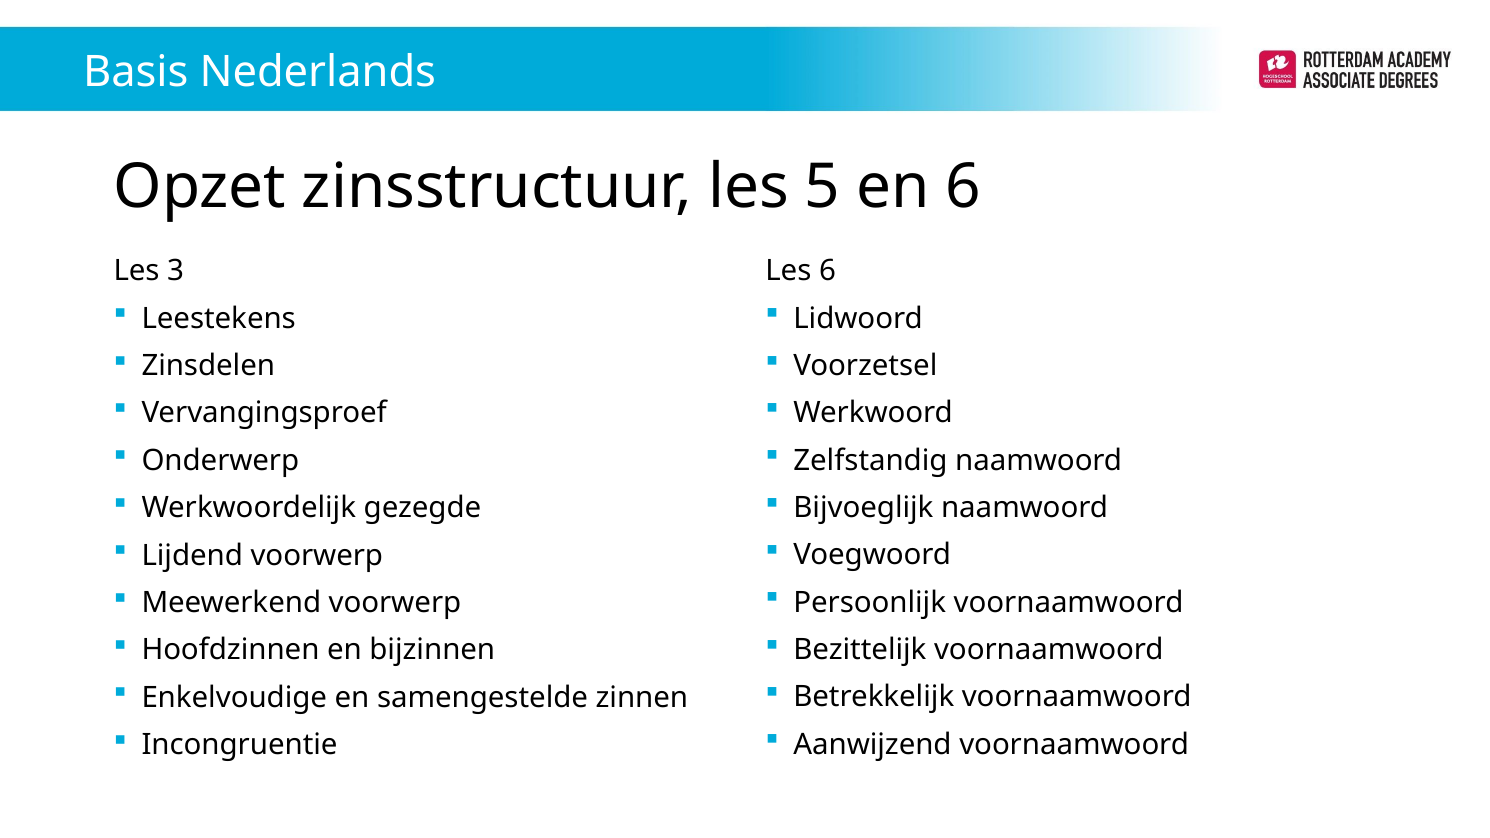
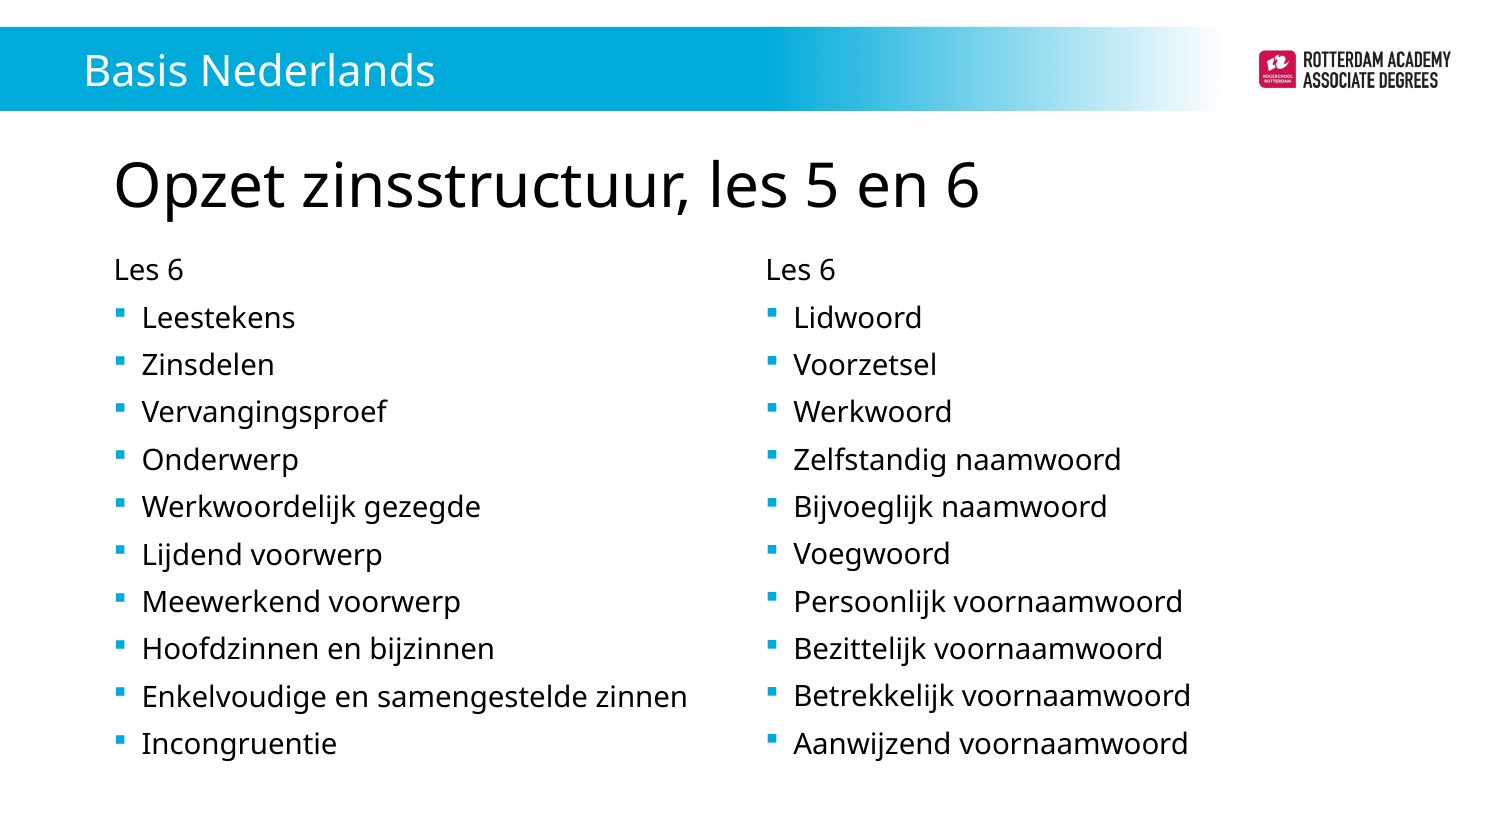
3: 3 -> 6 (176, 271)
